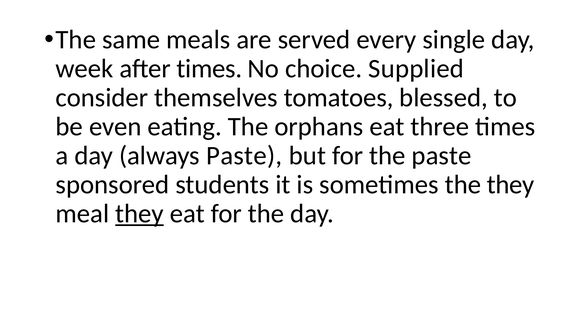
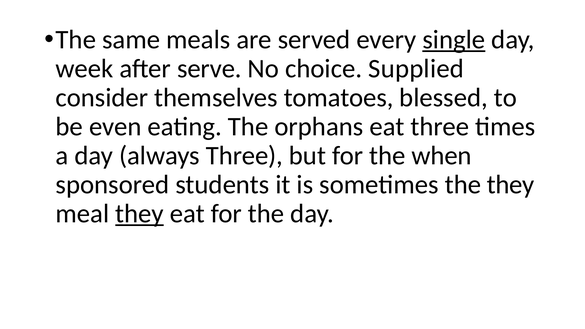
single underline: none -> present (454, 40)
after times: times -> serve (209, 69)
always Paste: Paste -> Three (244, 156)
the paste: paste -> when (442, 156)
